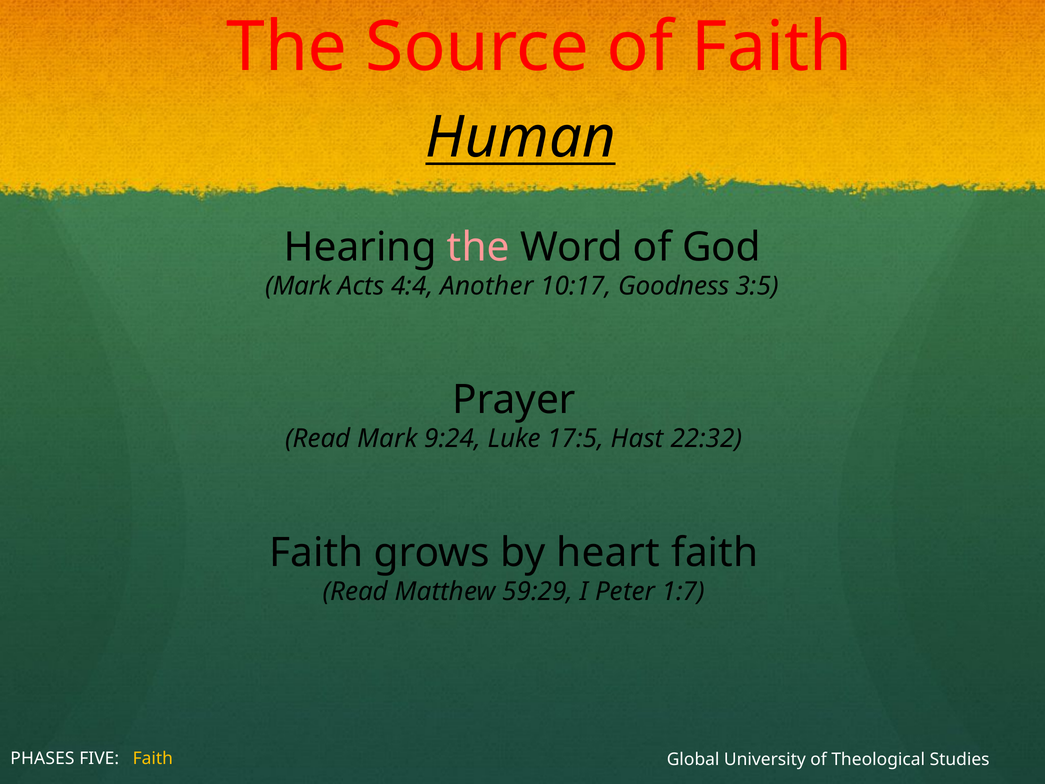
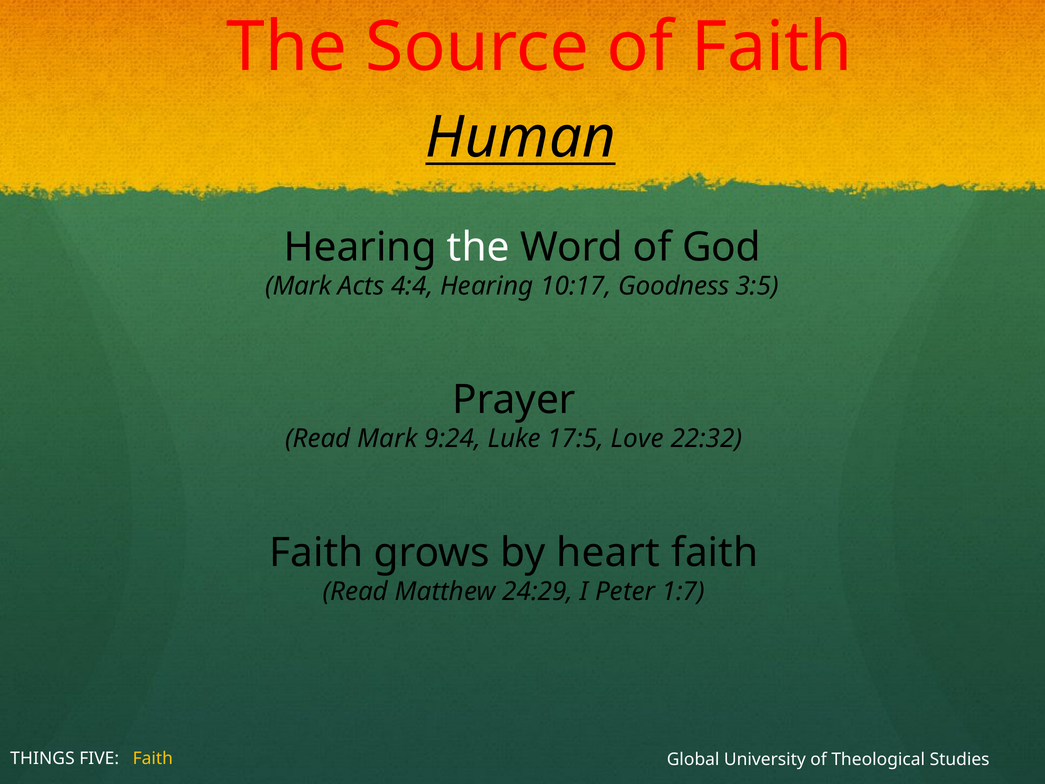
the colour: pink -> white (478, 247)
4:4 Another: Another -> Hearing (487, 286)
Hast: Hast -> Love (637, 439)
59:29: 59:29 -> 24:29 (538, 592)
PHASES: PHASES -> THINGS (42, 758)
